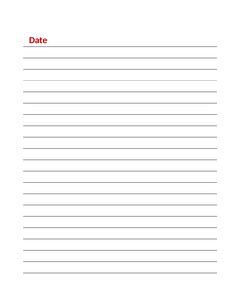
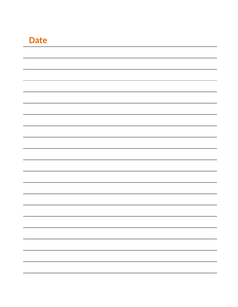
Date colour: red -> orange (38, 40)
